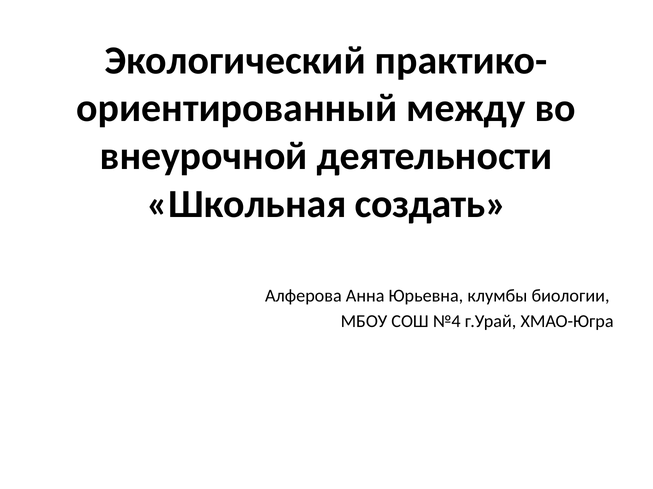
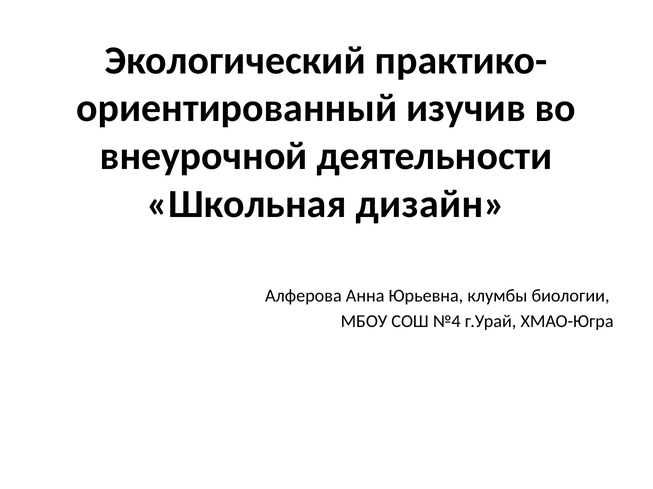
между: между -> изучив (466, 108)
создать: создать -> дизайн (430, 204)
